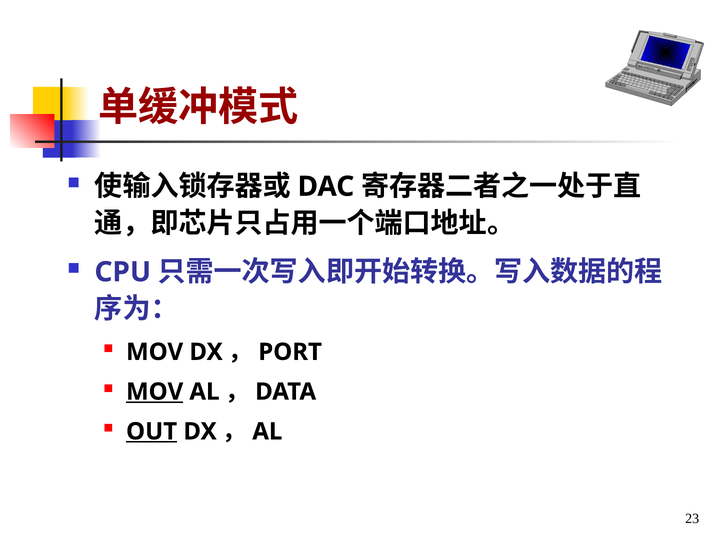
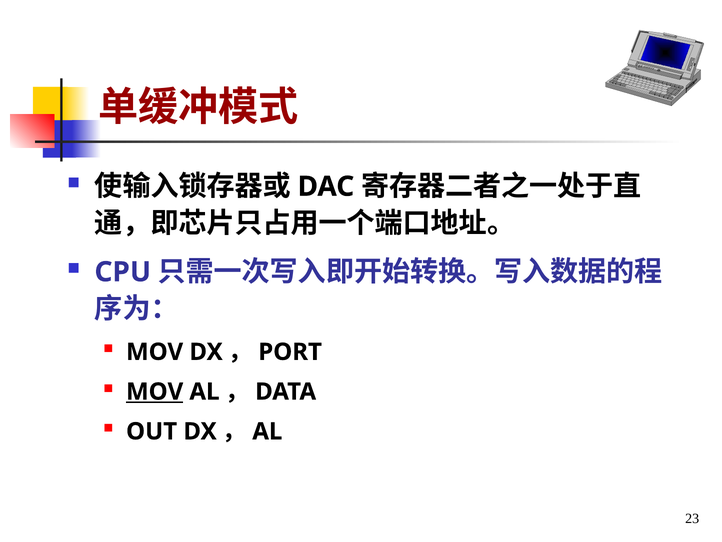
OUT underline: present -> none (152, 431)
